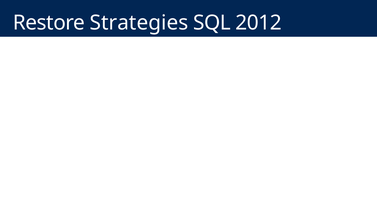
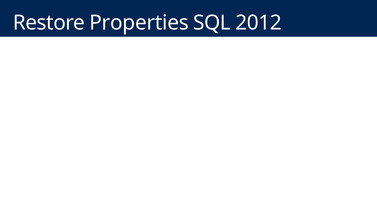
Strategies: Strategies -> Properties (139, 23)
